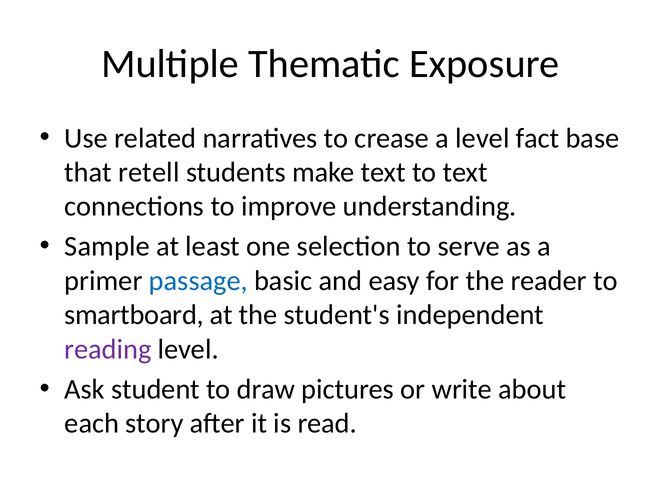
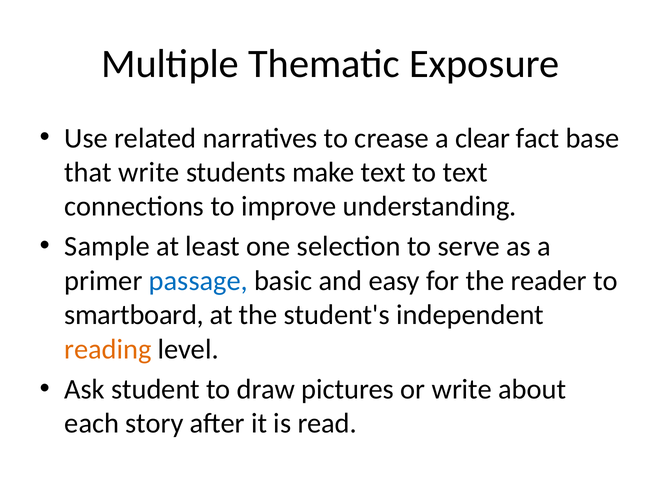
a level: level -> clear (483, 138)
that retell: retell -> write (149, 172)
reading colour: purple -> orange (108, 349)
